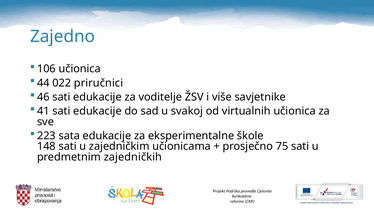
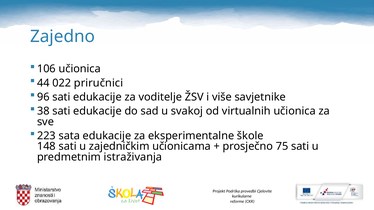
46: 46 -> 96 (43, 97)
41: 41 -> 38 (43, 111)
zajedničkih: zajedničkih -> istraživanja (133, 157)
